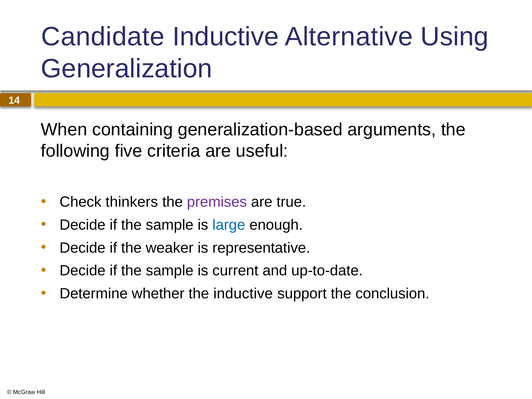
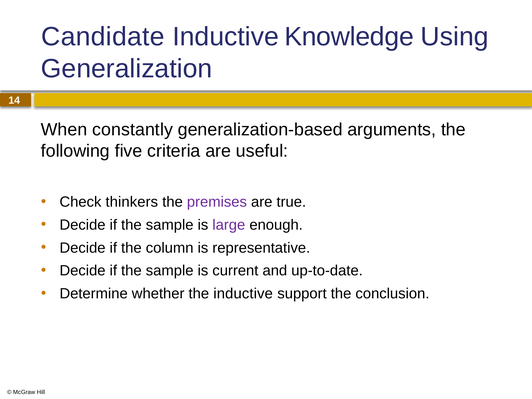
Alternative: Alternative -> Knowledge (349, 37)
containing: containing -> constantly (133, 130)
large colour: blue -> purple (229, 225)
weaker: weaker -> column (170, 248)
